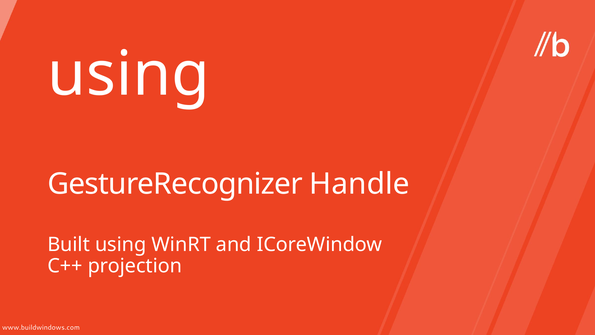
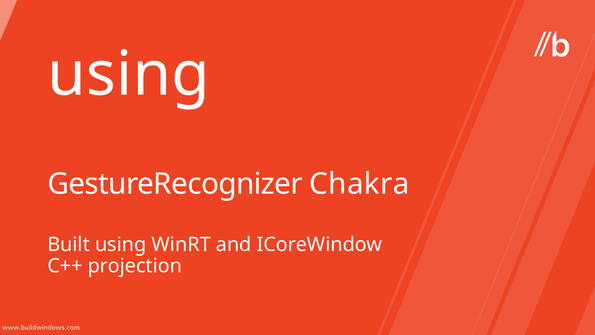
Handle: Handle -> Chakra (359, 184)
